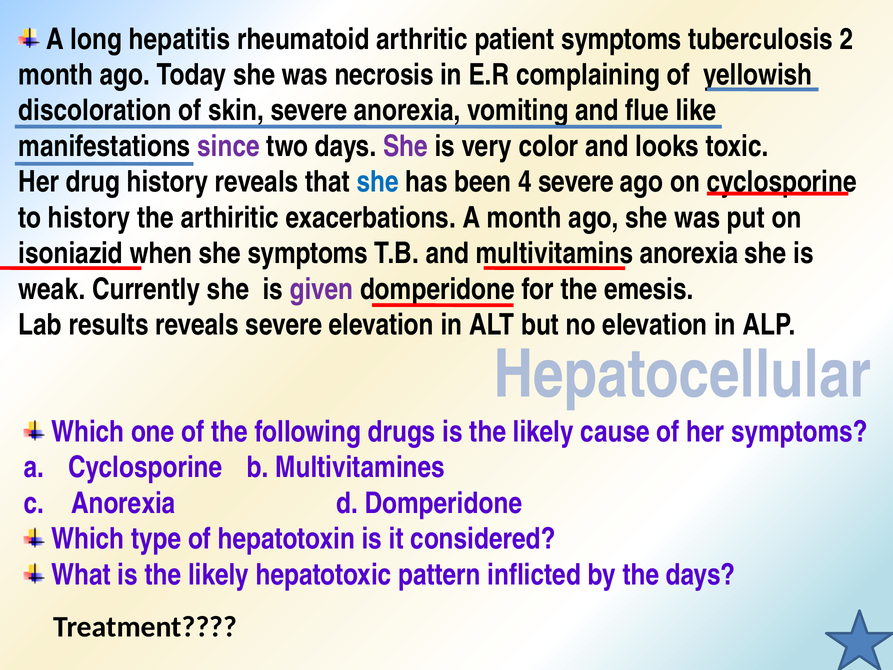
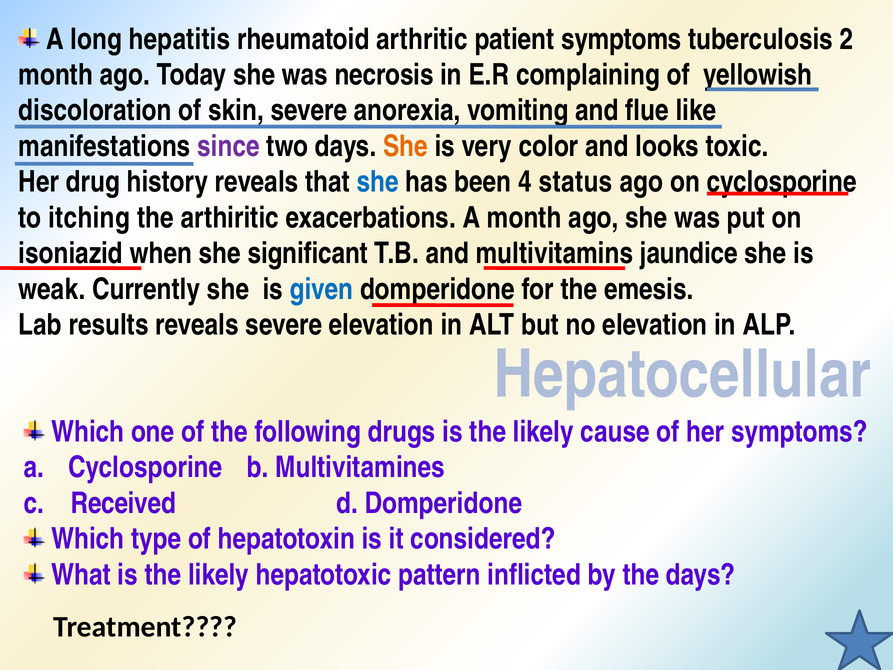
She colour: purple -> orange (405, 146)
4 severe: severe -> status (576, 182)
to history: history -> itching (89, 218)
she symptoms: symptoms -> significant (308, 254)
anorexia: anorexia -> jaundice (689, 254)
given colour: purple -> blue (322, 289)
c Anorexia: Anorexia -> Received (123, 503)
